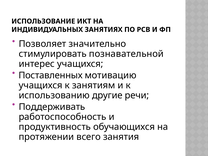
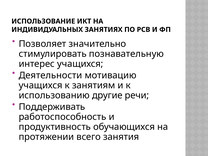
познавательной: познавательной -> познавательную (126, 54)
Поставленных: Поставленных -> Деятельности (50, 75)
